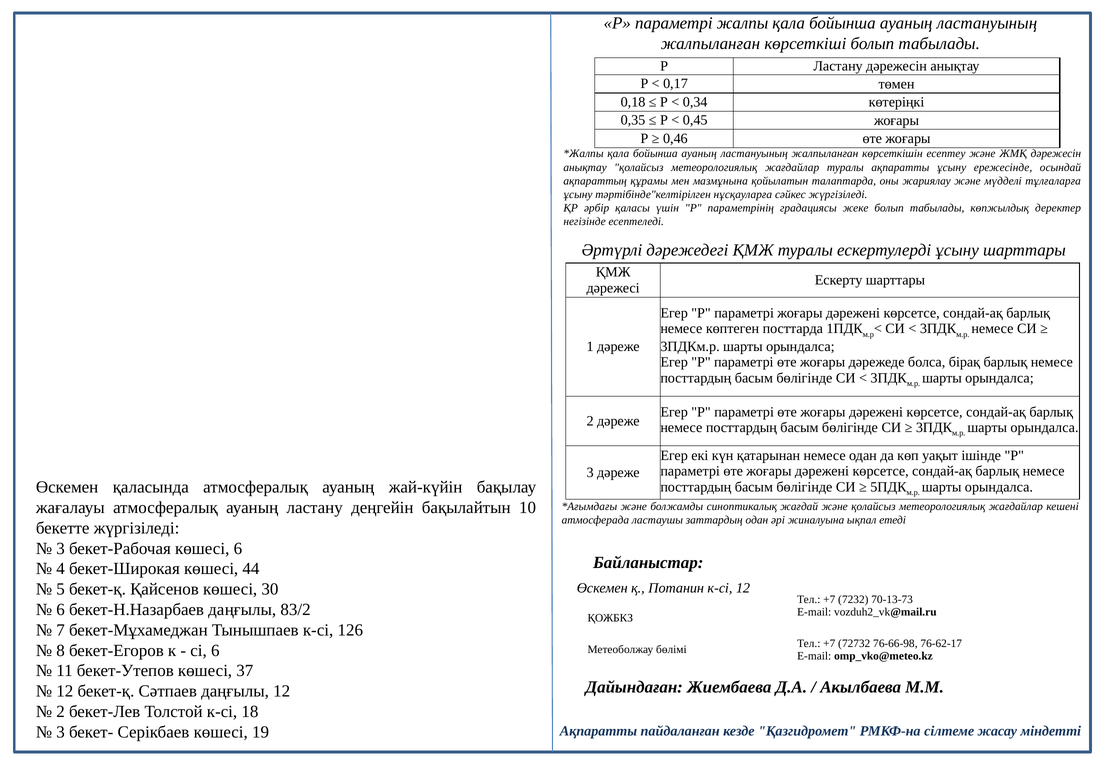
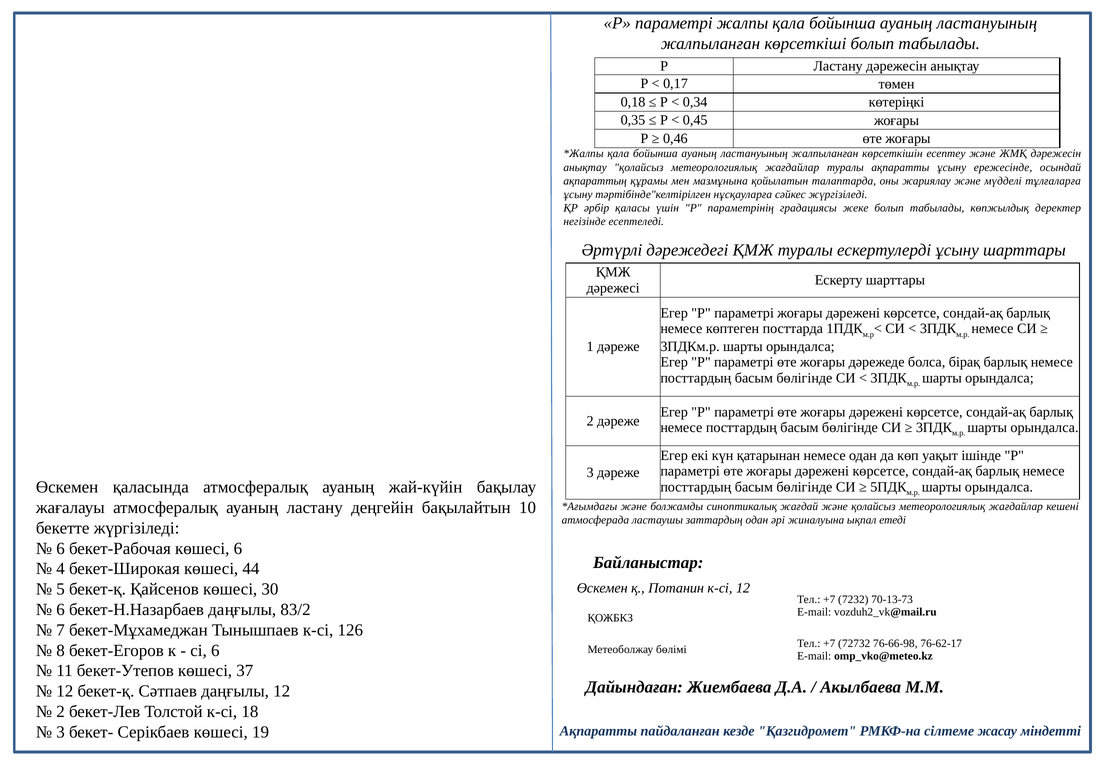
3: 3 -> 6 (61, 548)
